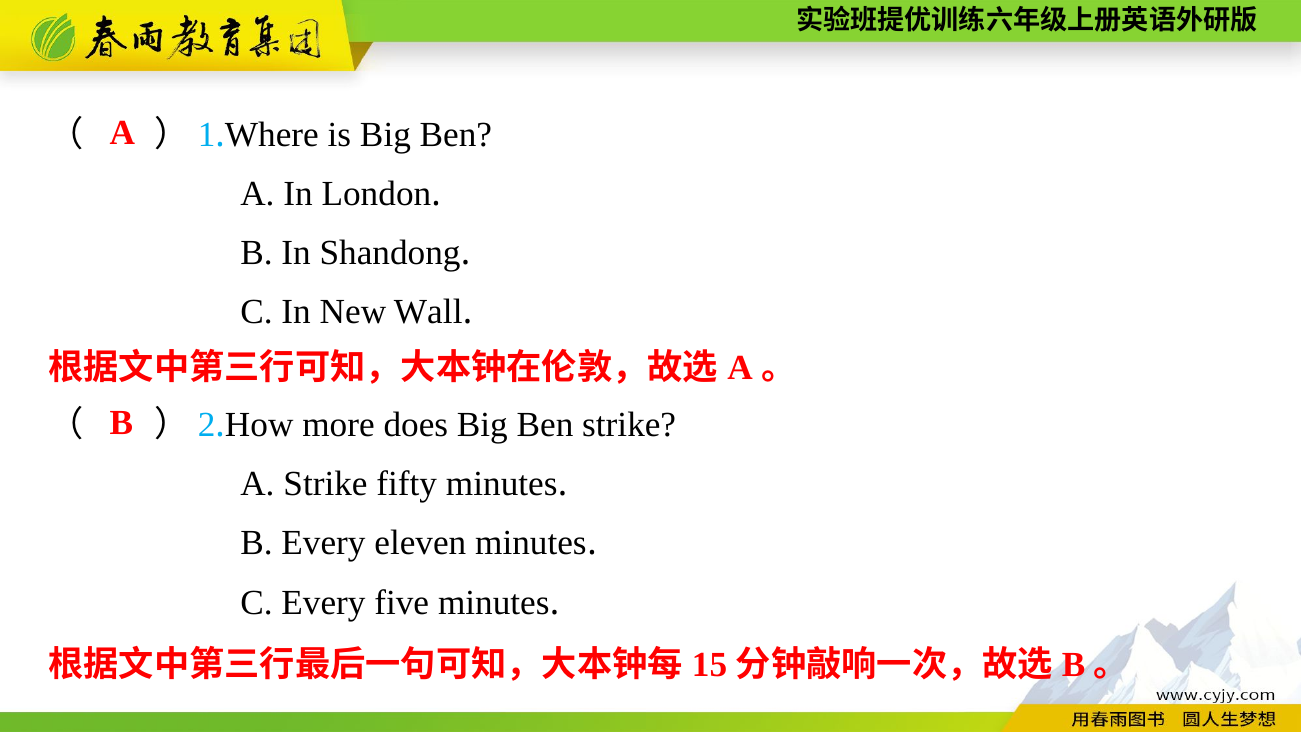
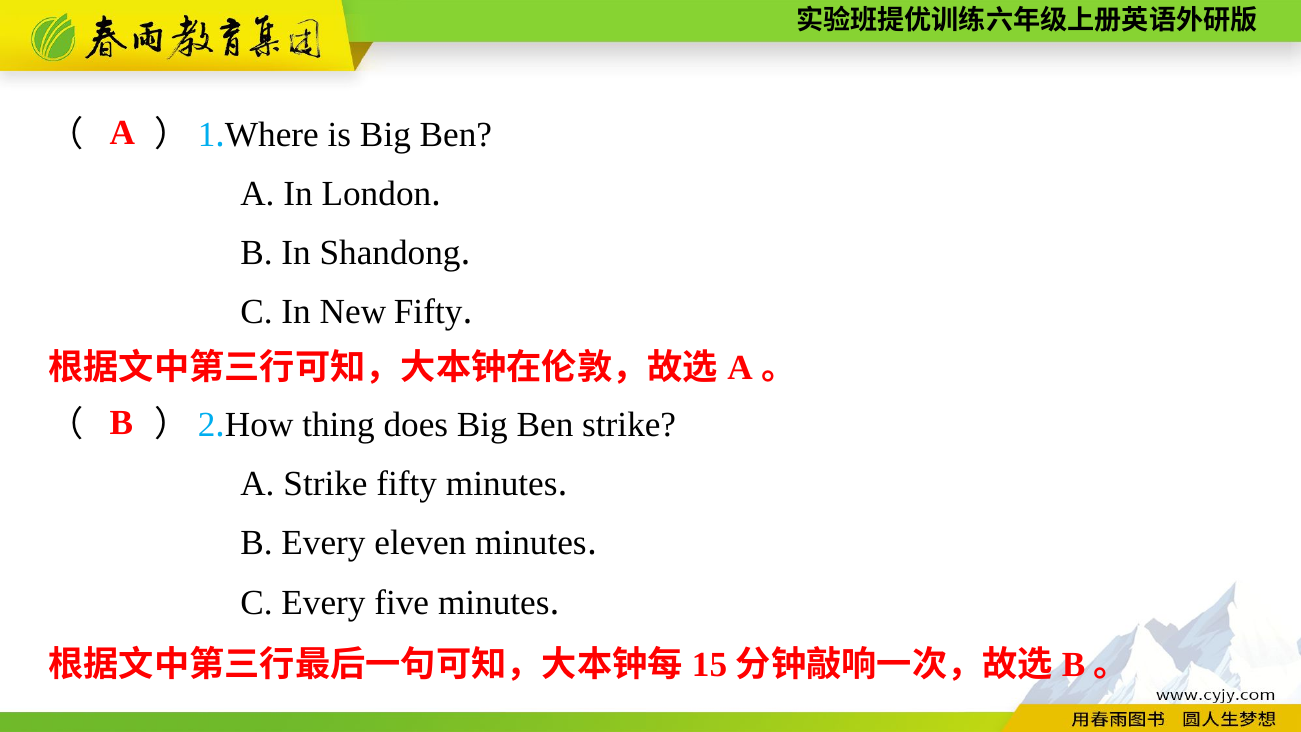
New Wall: Wall -> Fifty (428, 312)
more: more -> thing (338, 425)
